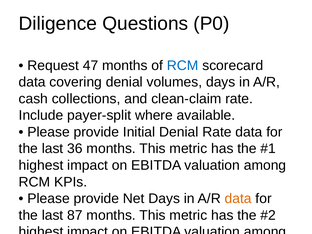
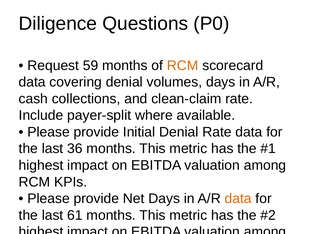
47: 47 -> 59 (91, 65)
RCM colour: blue -> orange (183, 65)
87: 87 -> 61 (75, 215)
